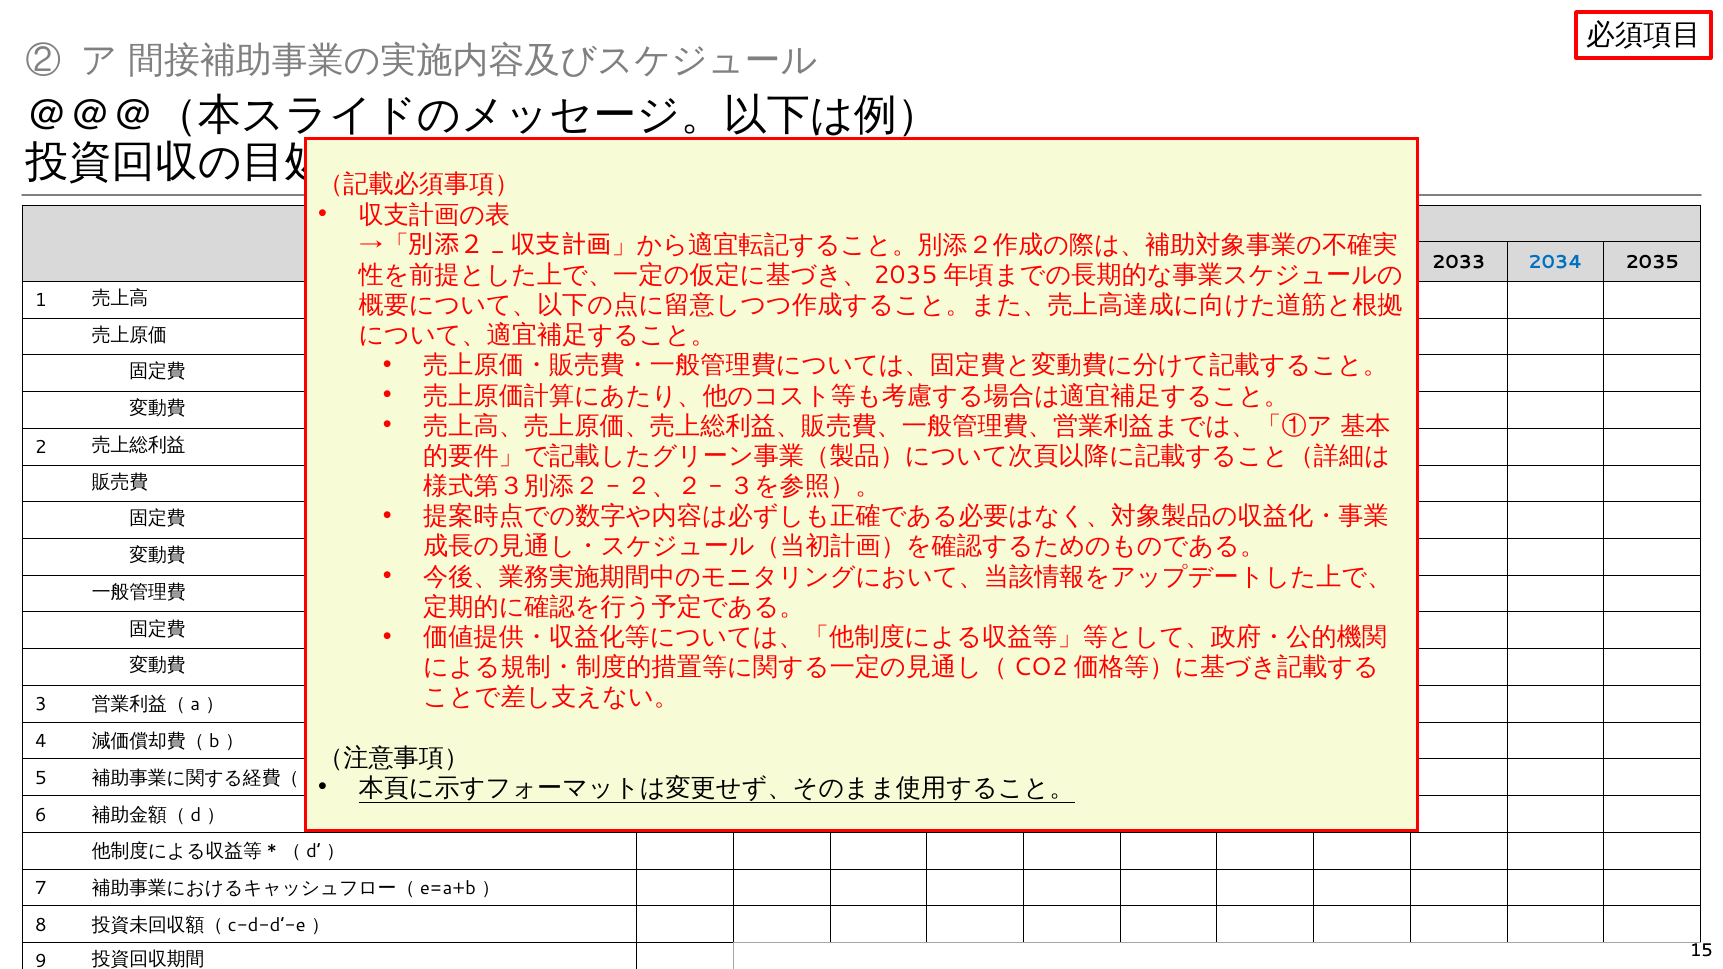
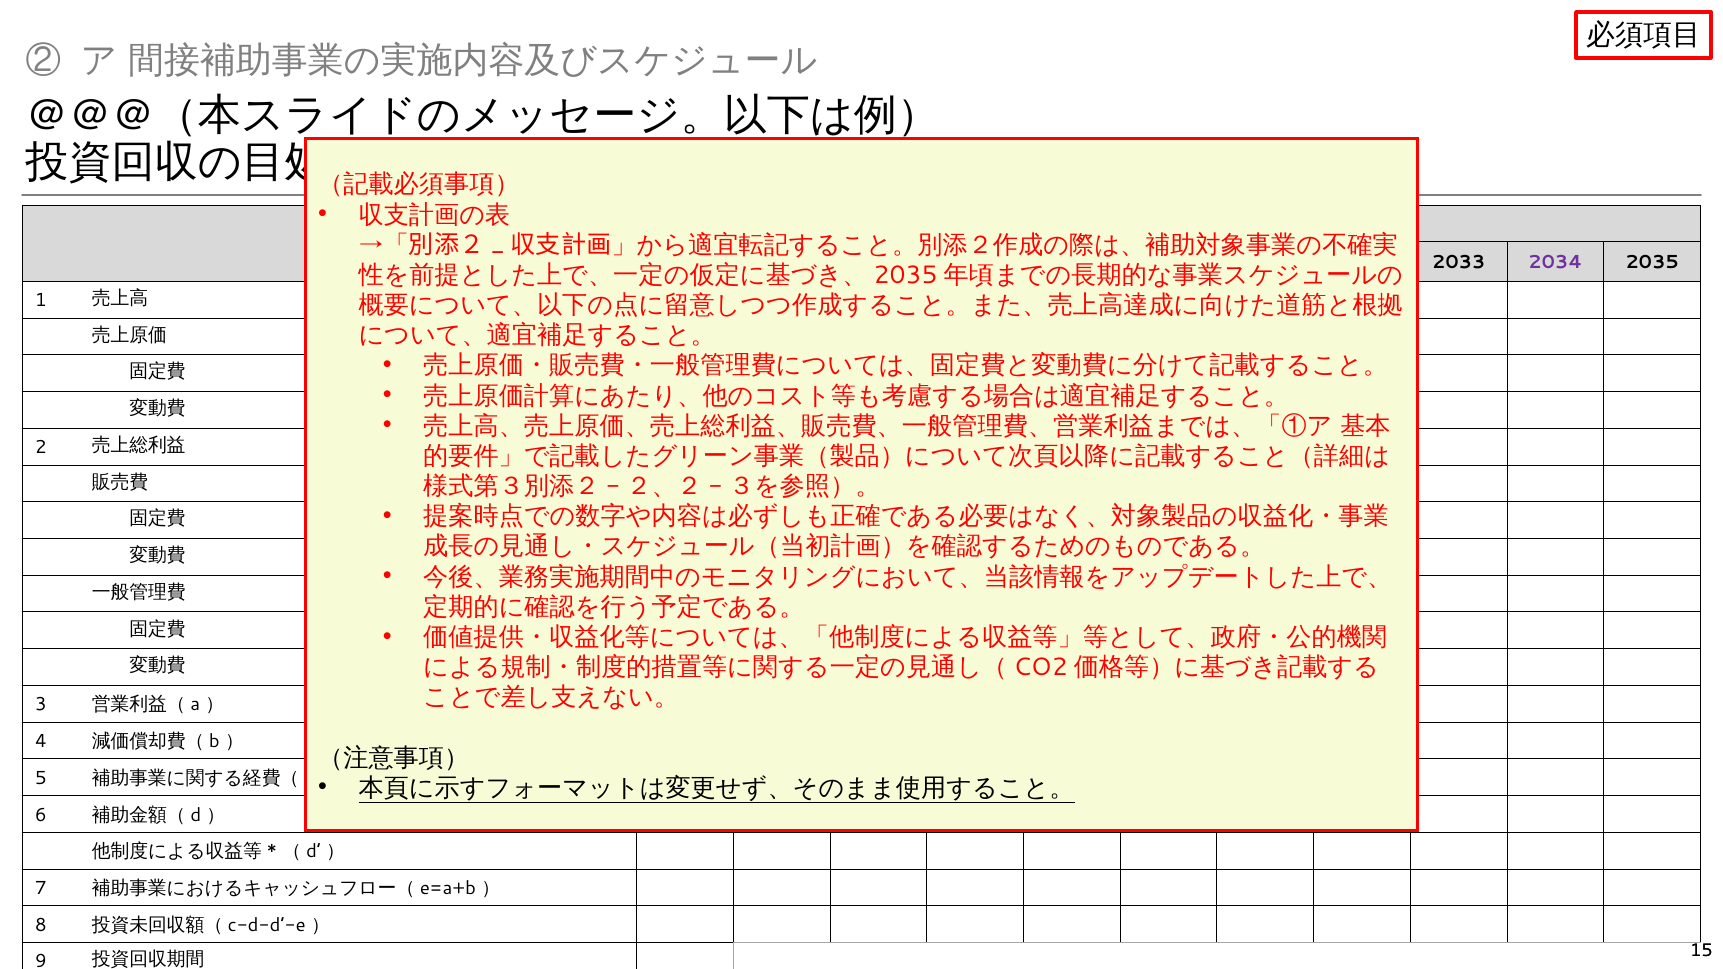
2034 colour: blue -> purple (1555, 263)
